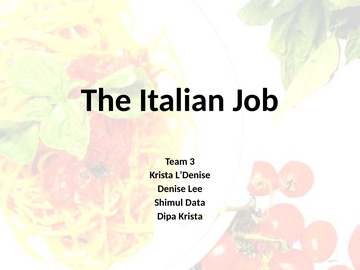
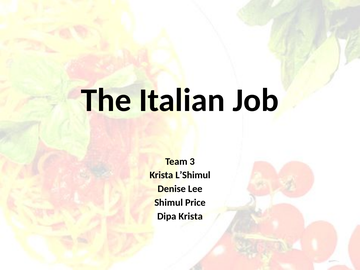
L’Denise: L’Denise -> L’Shimul (193, 175)
Data: Data -> Price (195, 203)
